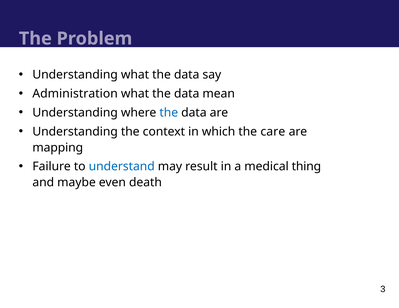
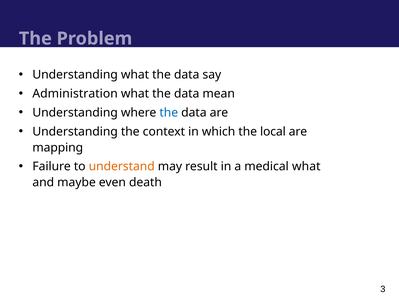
care: care -> local (273, 132)
understand colour: blue -> orange (122, 167)
medical thing: thing -> what (306, 167)
